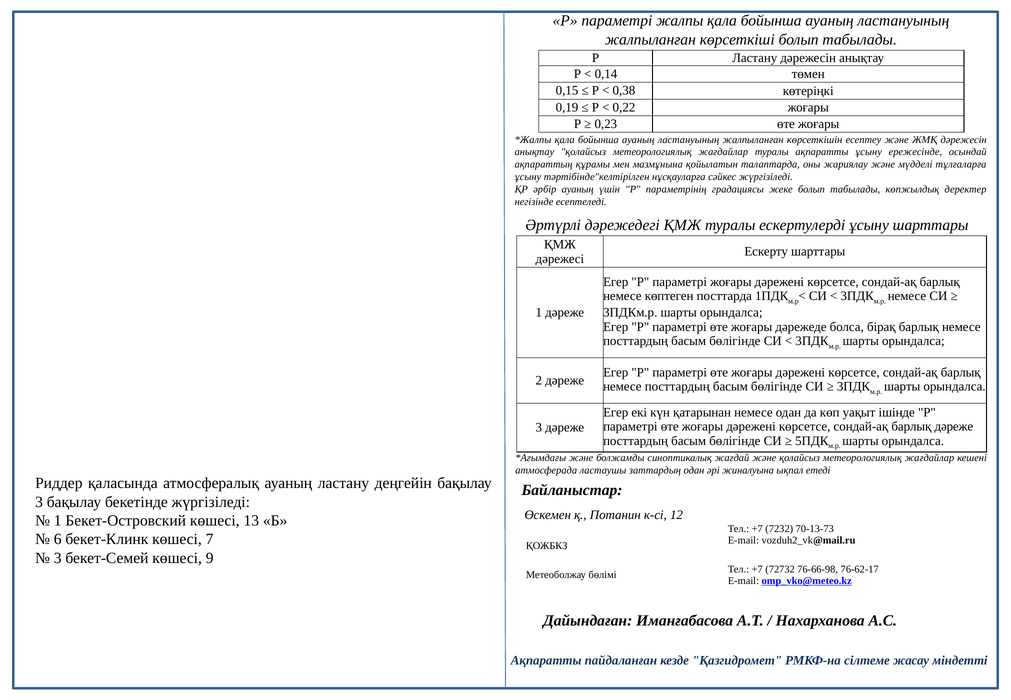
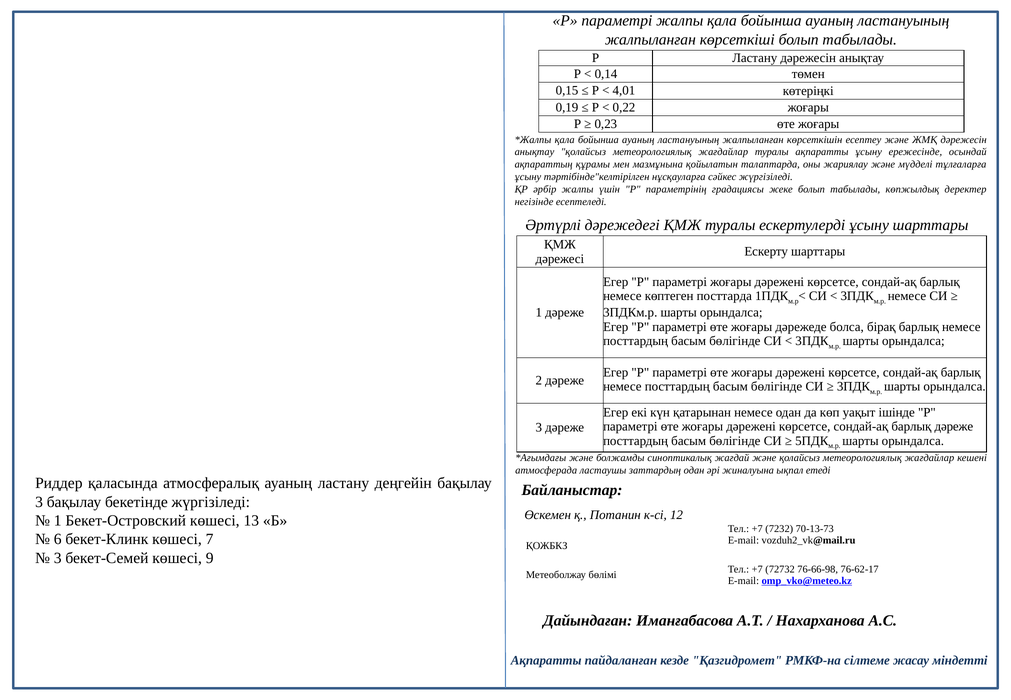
0,38: 0,38 -> 4,01 (624, 91)
әрбір ауаның: ауаның -> жалпы (578, 189)
